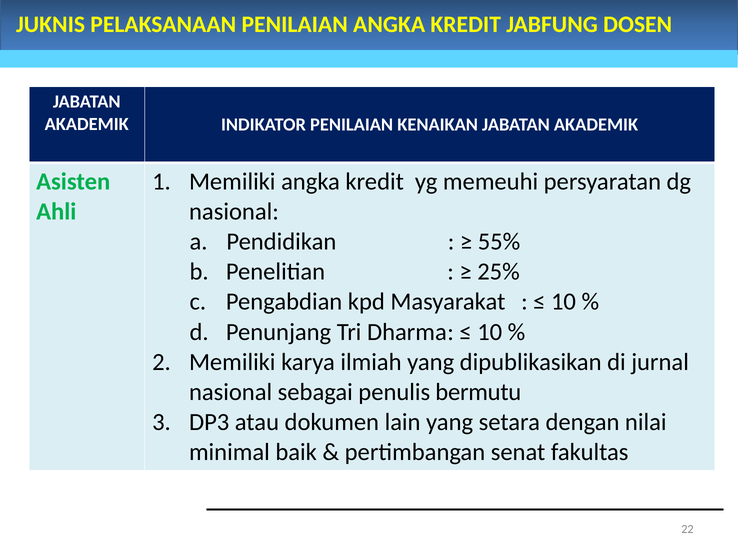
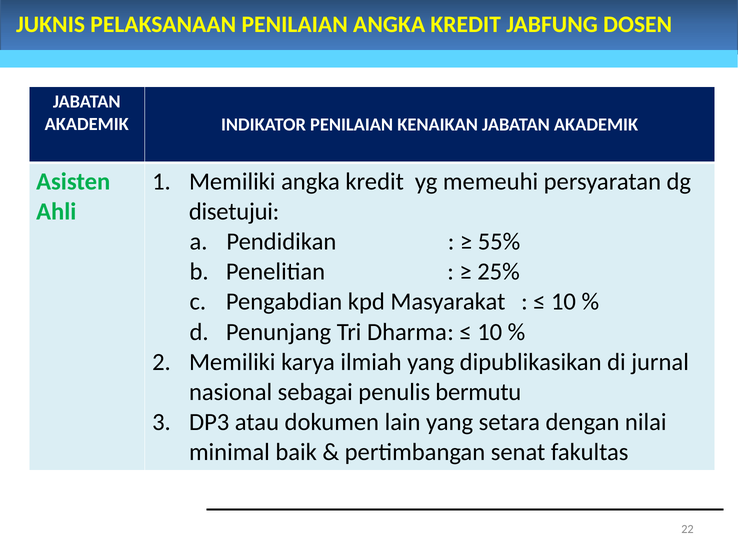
nasional: nasional -> disetujui (234, 212)
